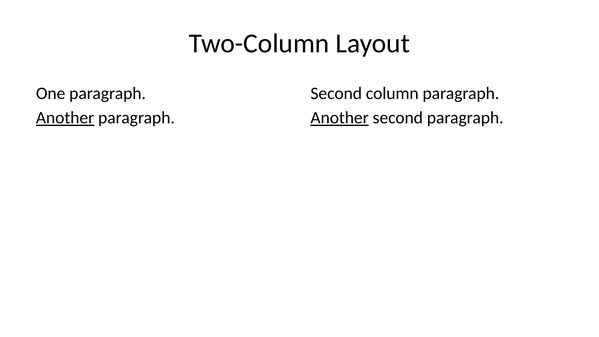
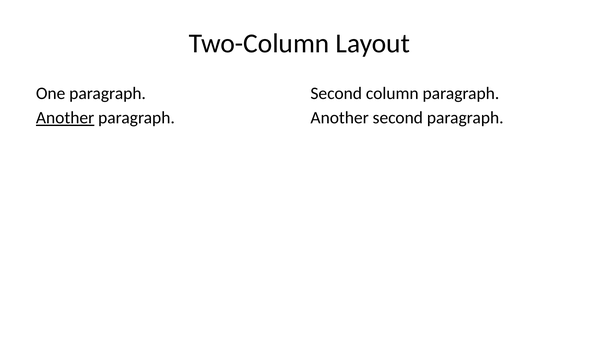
Another underline: present -> none (340, 118)
